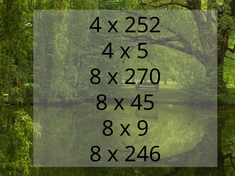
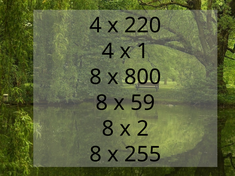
252: 252 -> 220 (143, 25)
5: 5 -> 1 (143, 51)
270: 270 -> 800 (143, 77)
45: 45 -> 59 (143, 103)
9: 9 -> 2 (143, 129)
246: 246 -> 255 (143, 155)
